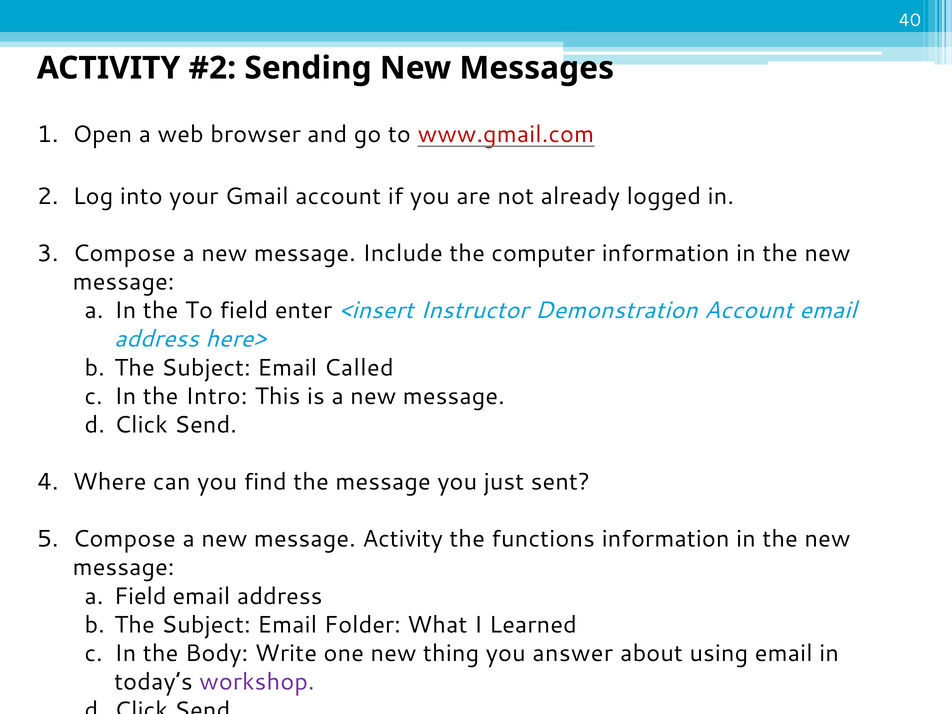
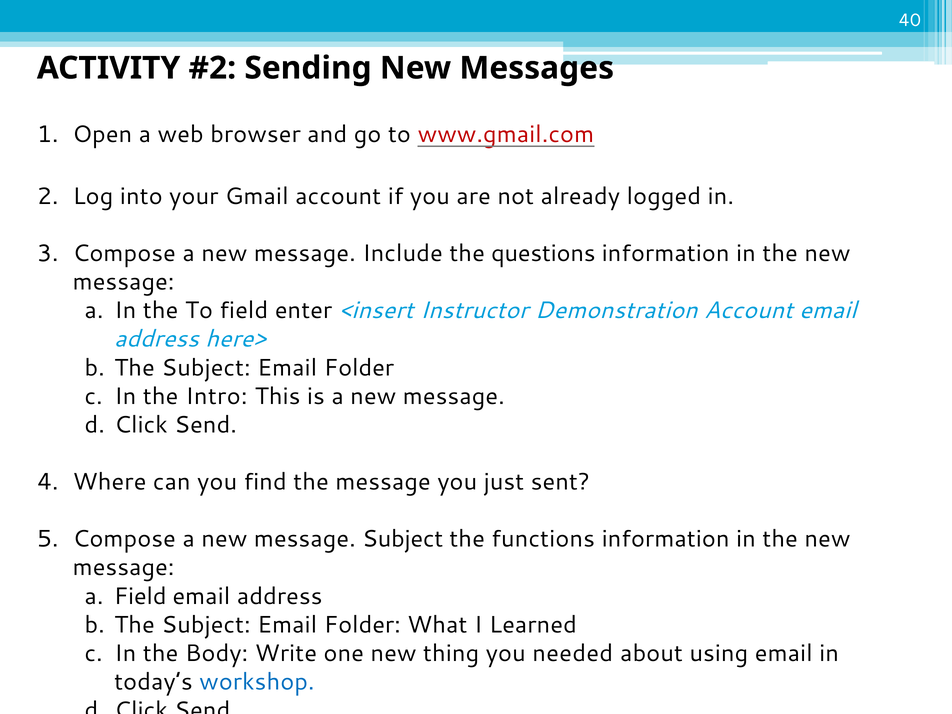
computer: computer -> questions (543, 253)
Called: Called -> Folder (359, 368)
message Activity: Activity -> Subject (403, 539)
answer: answer -> needed (573, 653)
workshop colour: purple -> blue (257, 682)
